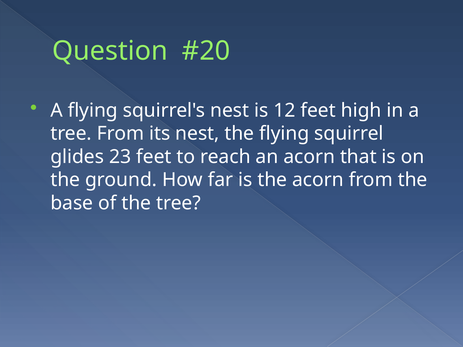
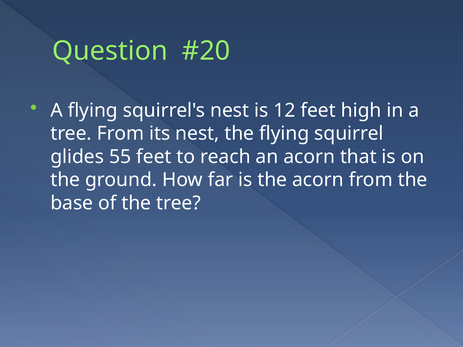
23: 23 -> 55 (120, 157)
